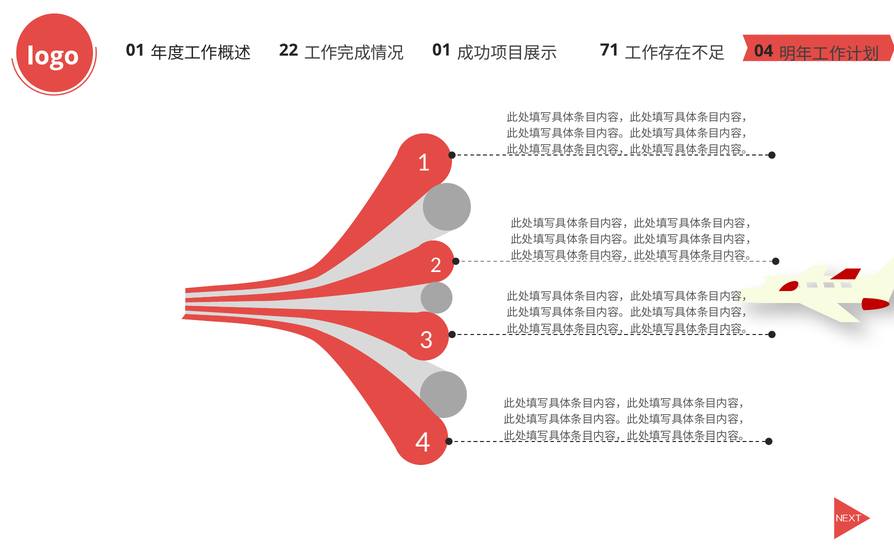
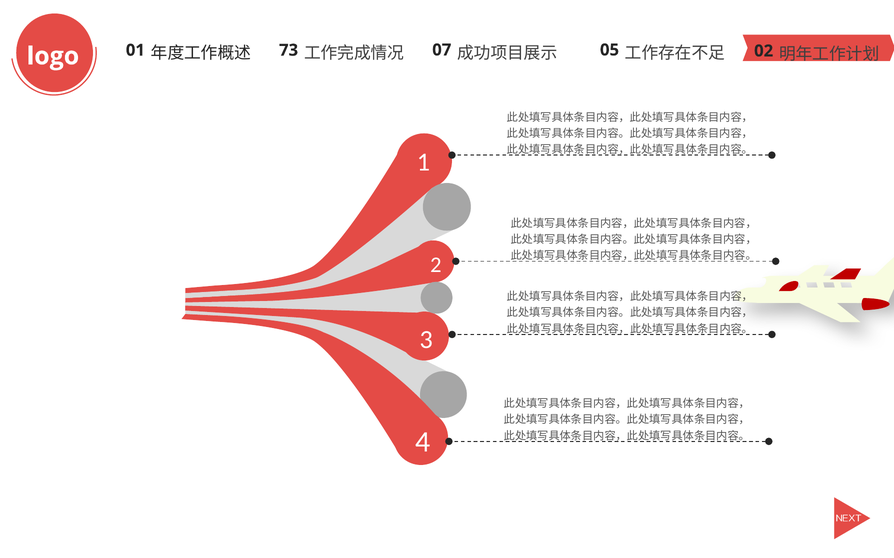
22: 22 -> 73 (289, 50)
01: 01 -> 07 (442, 50)
71: 71 -> 05 (610, 50)
04: 04 -> 02 (764, 51)
